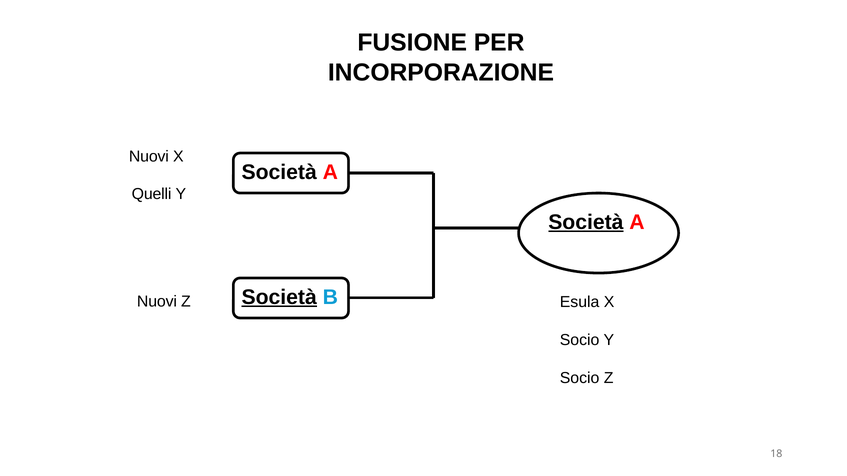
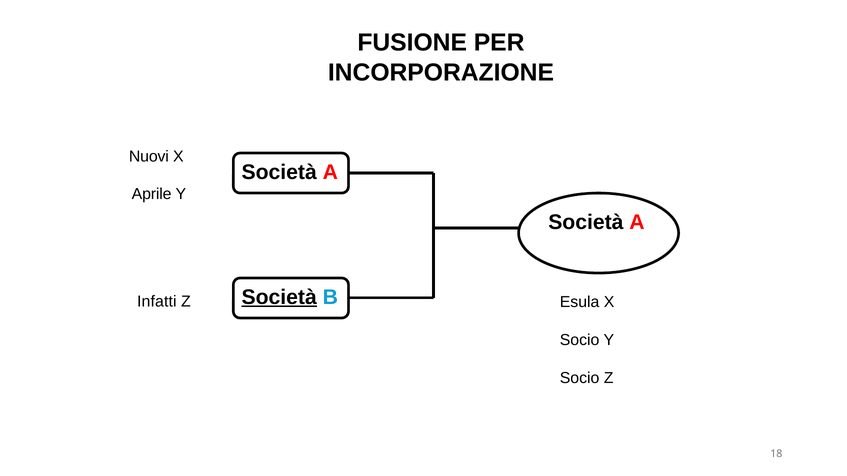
Quelli: Quelli -> Aprile (152, 194)
Società underline: present -> none (586, 222)
Nuovi: Nuovi -> Infatti (157, 302)
